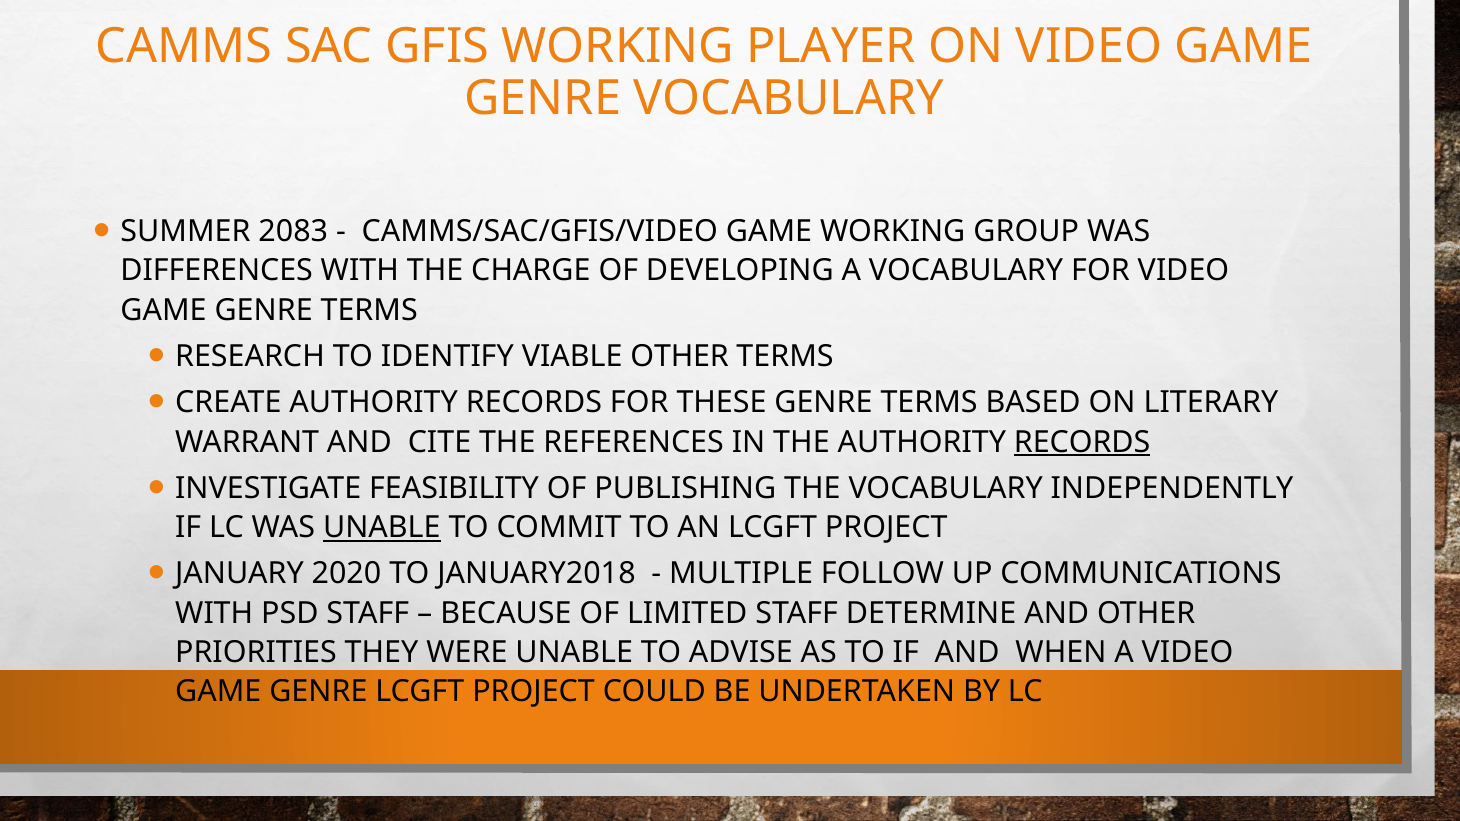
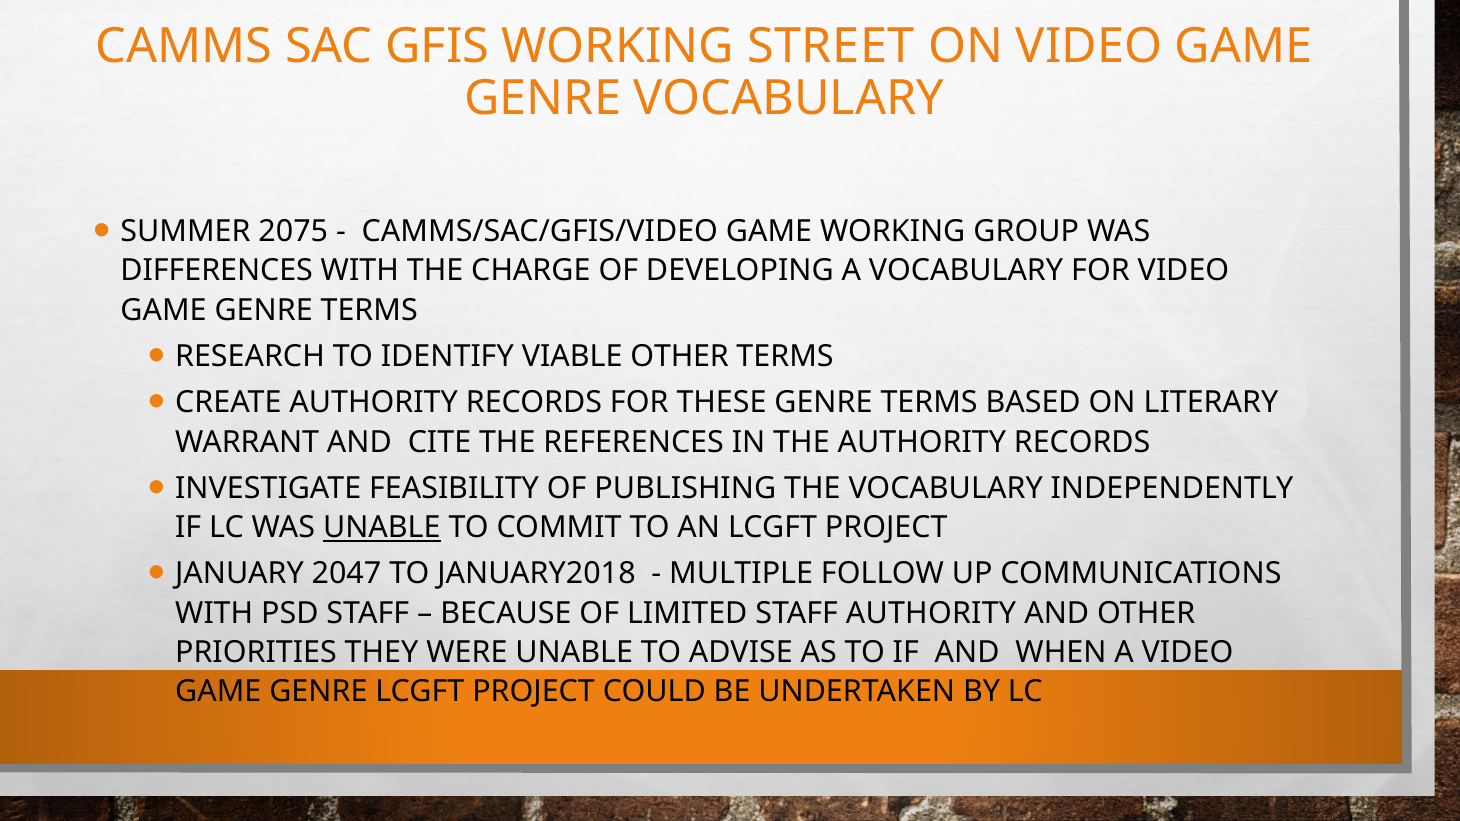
PLAYER: PLAYER -> STREET (831, 46)
2083: 2083 -> 2075 (293, 231)
RECORDS underline: present -> none (1082, 442)
2020: 2020 -> 2047 (347, 574)
STAFF DETERMINE: DETERMINE -> AUTHORITY (931, 613)
